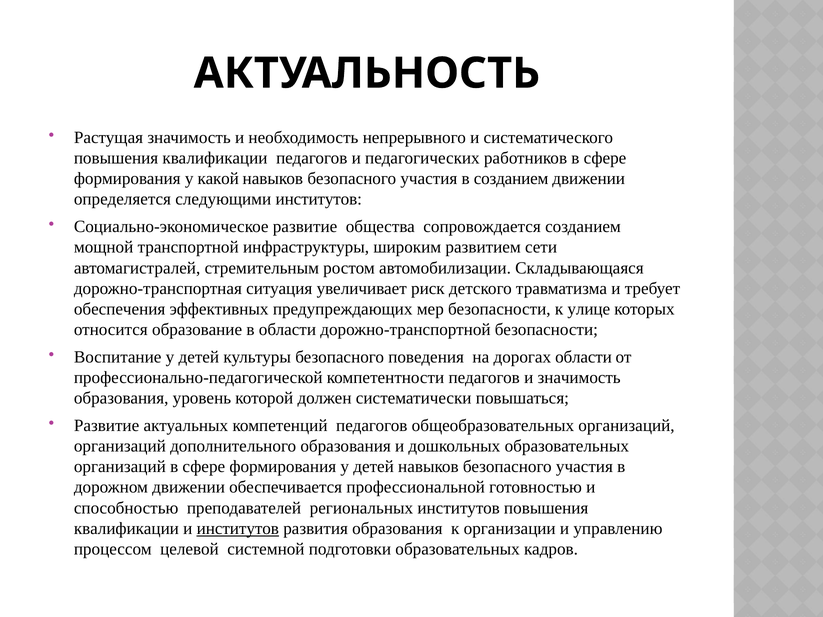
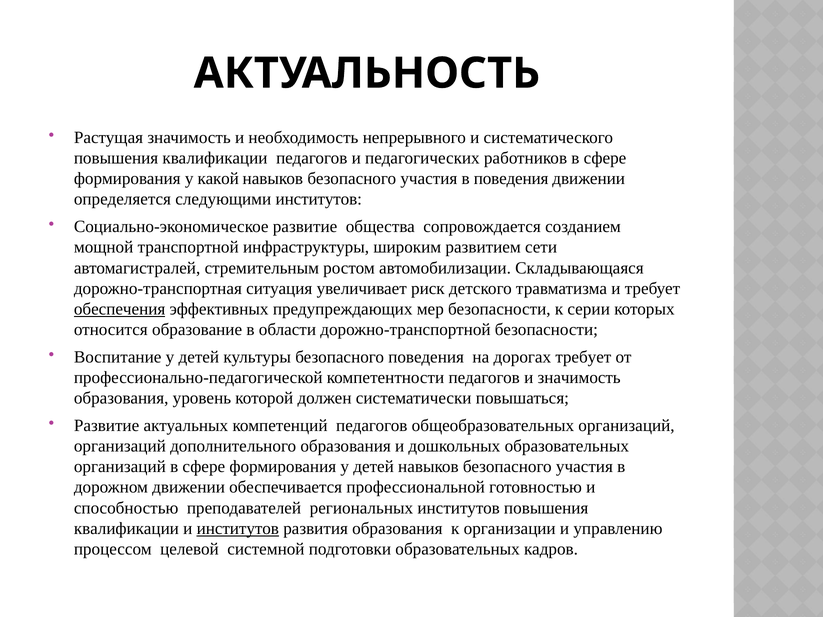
в созданием: созданием -> поведения (511, 179)
обеспечения underline: none -> present (120, 309)
улице: улице -> серии (589, 309)
дорогах области: области -> требует (583, 357)
